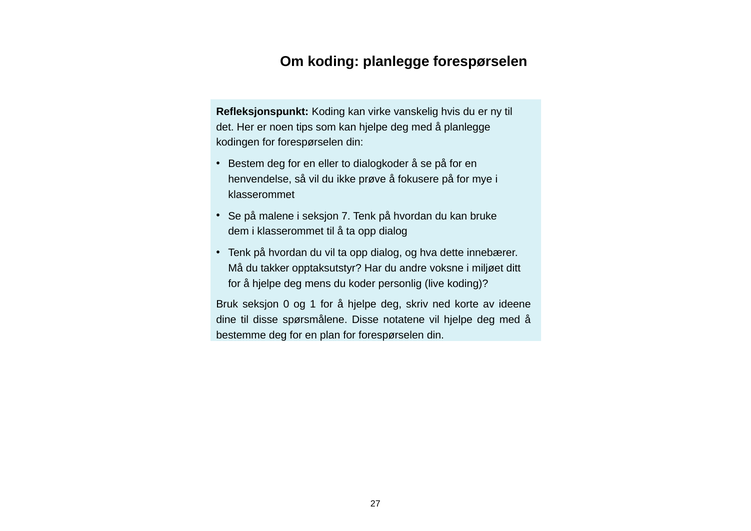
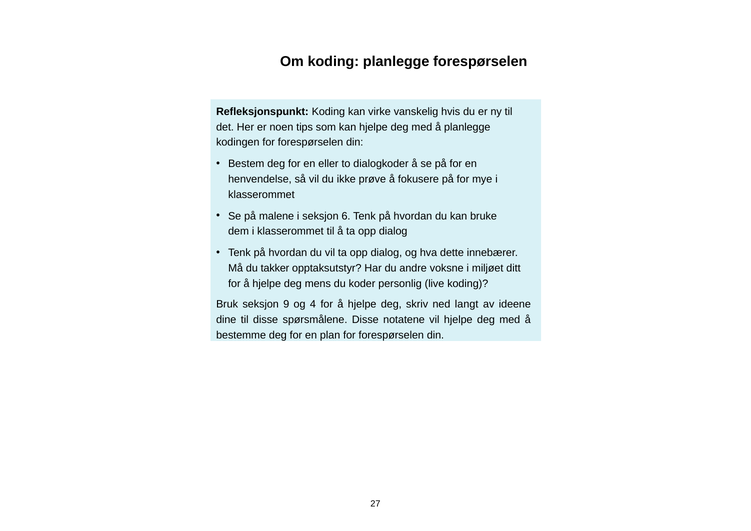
7: 7 -> 6 (346, 216)
0: 0 -> 9 (286, 304)
1: 1 -> 4 (313, 304)
korte: korte -> langt (467, 304)
